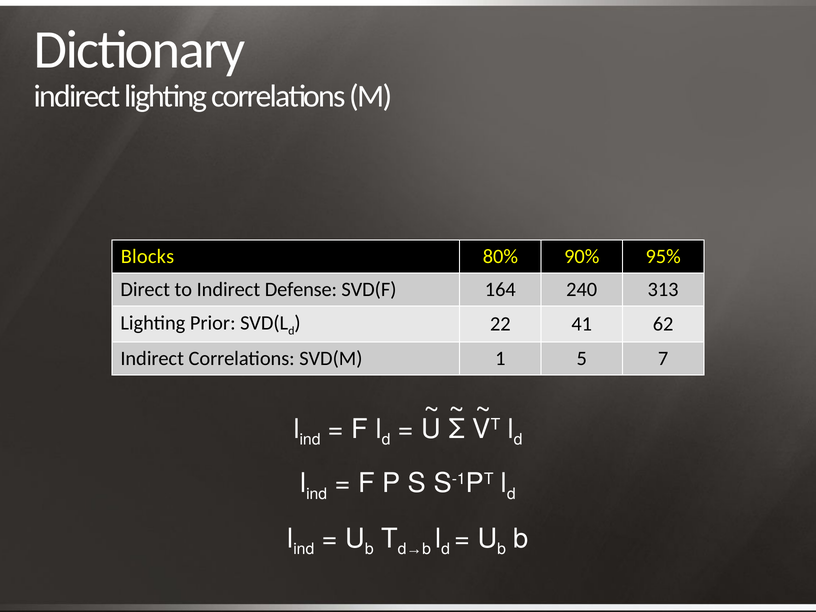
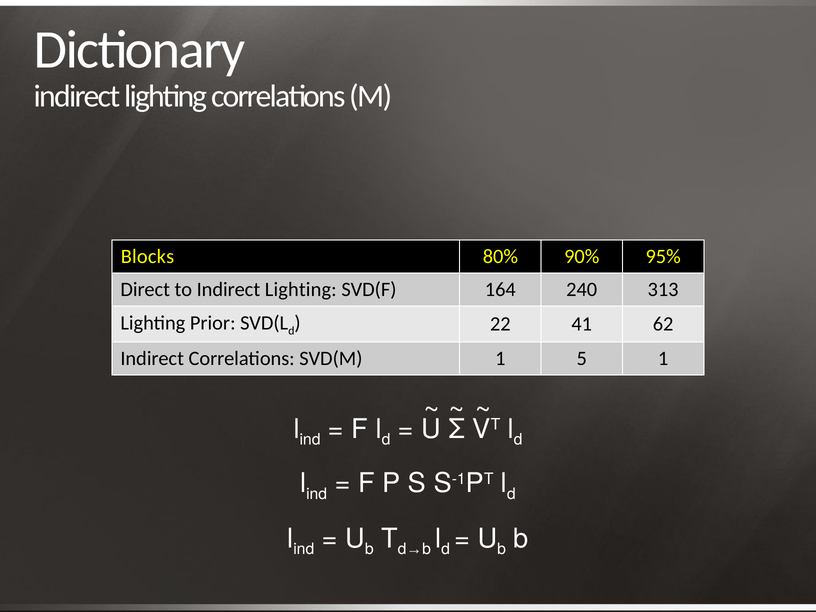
to Indirect Defense: Defense -> Lighting (301, 290)
5 7: 7 -> 1 (663, 359)
